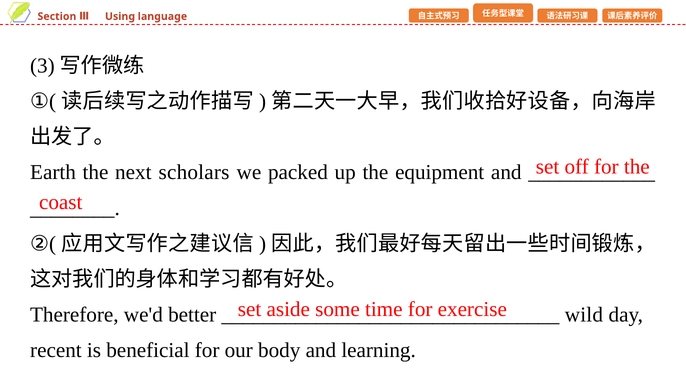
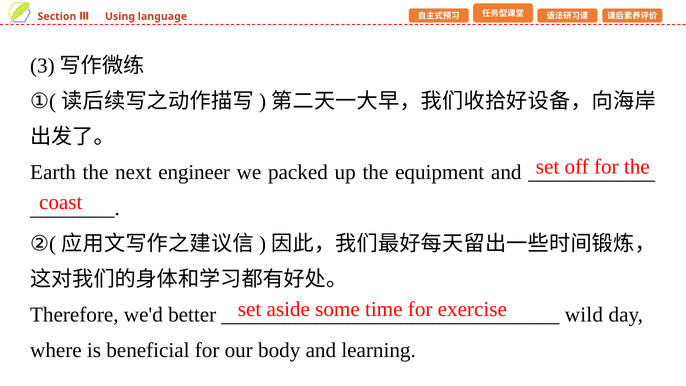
scholars: scholars -> engineer (194, 172)
recent: recent -> where (56, 350)
